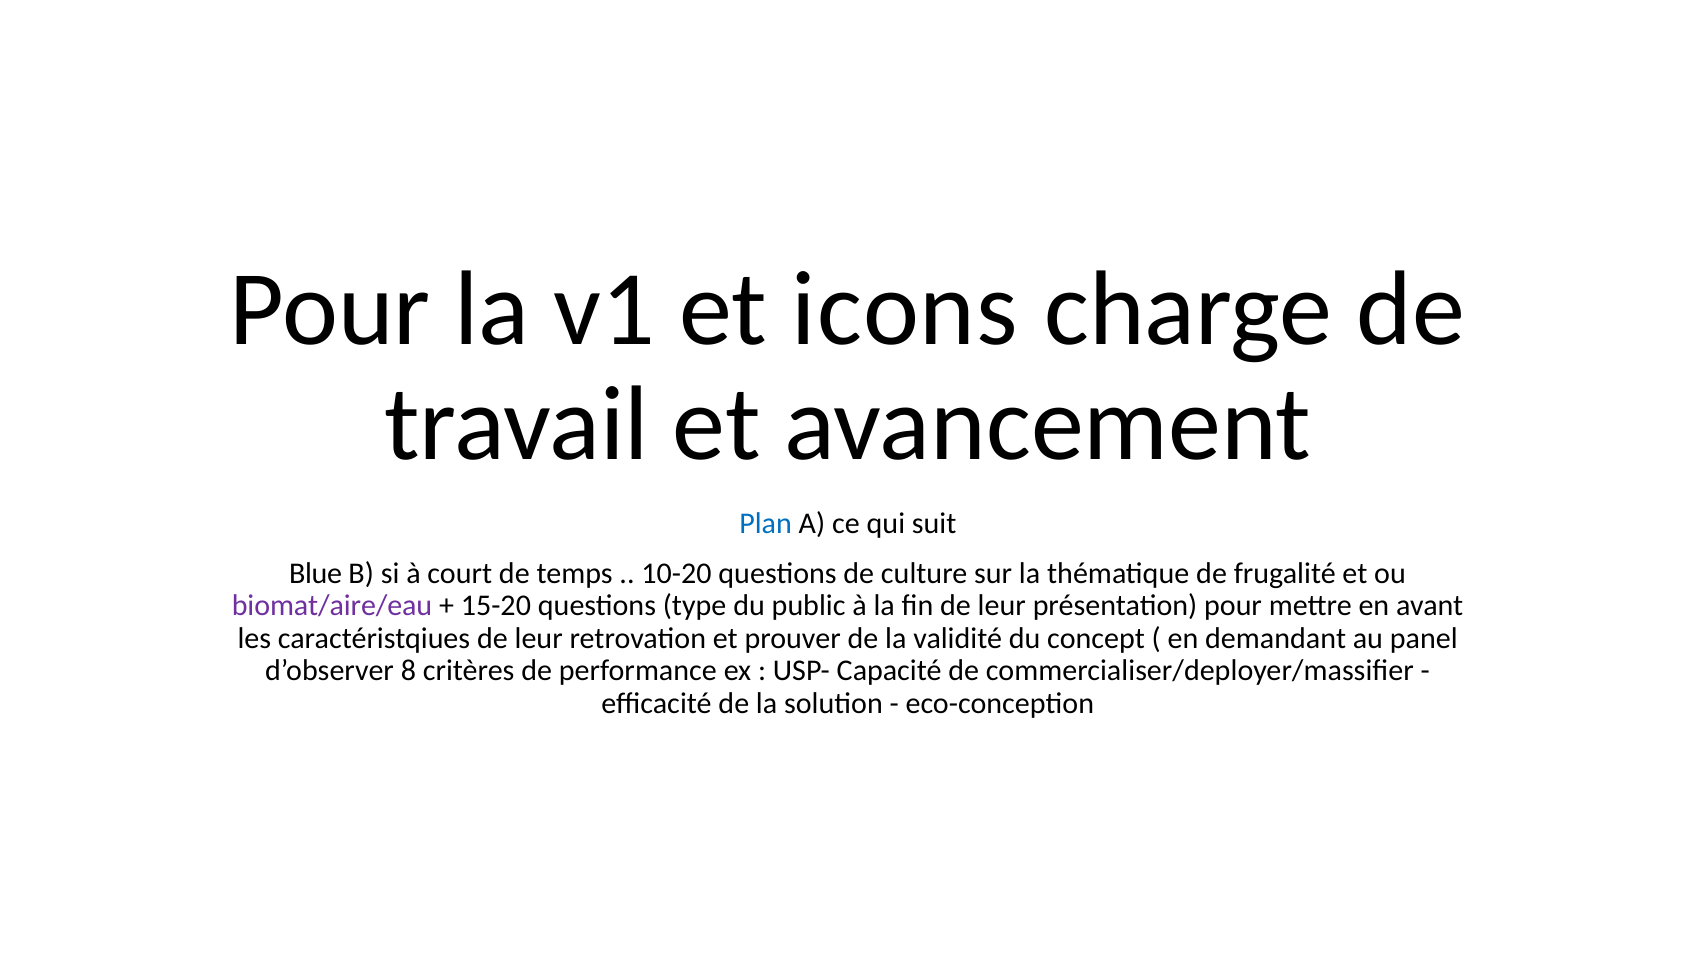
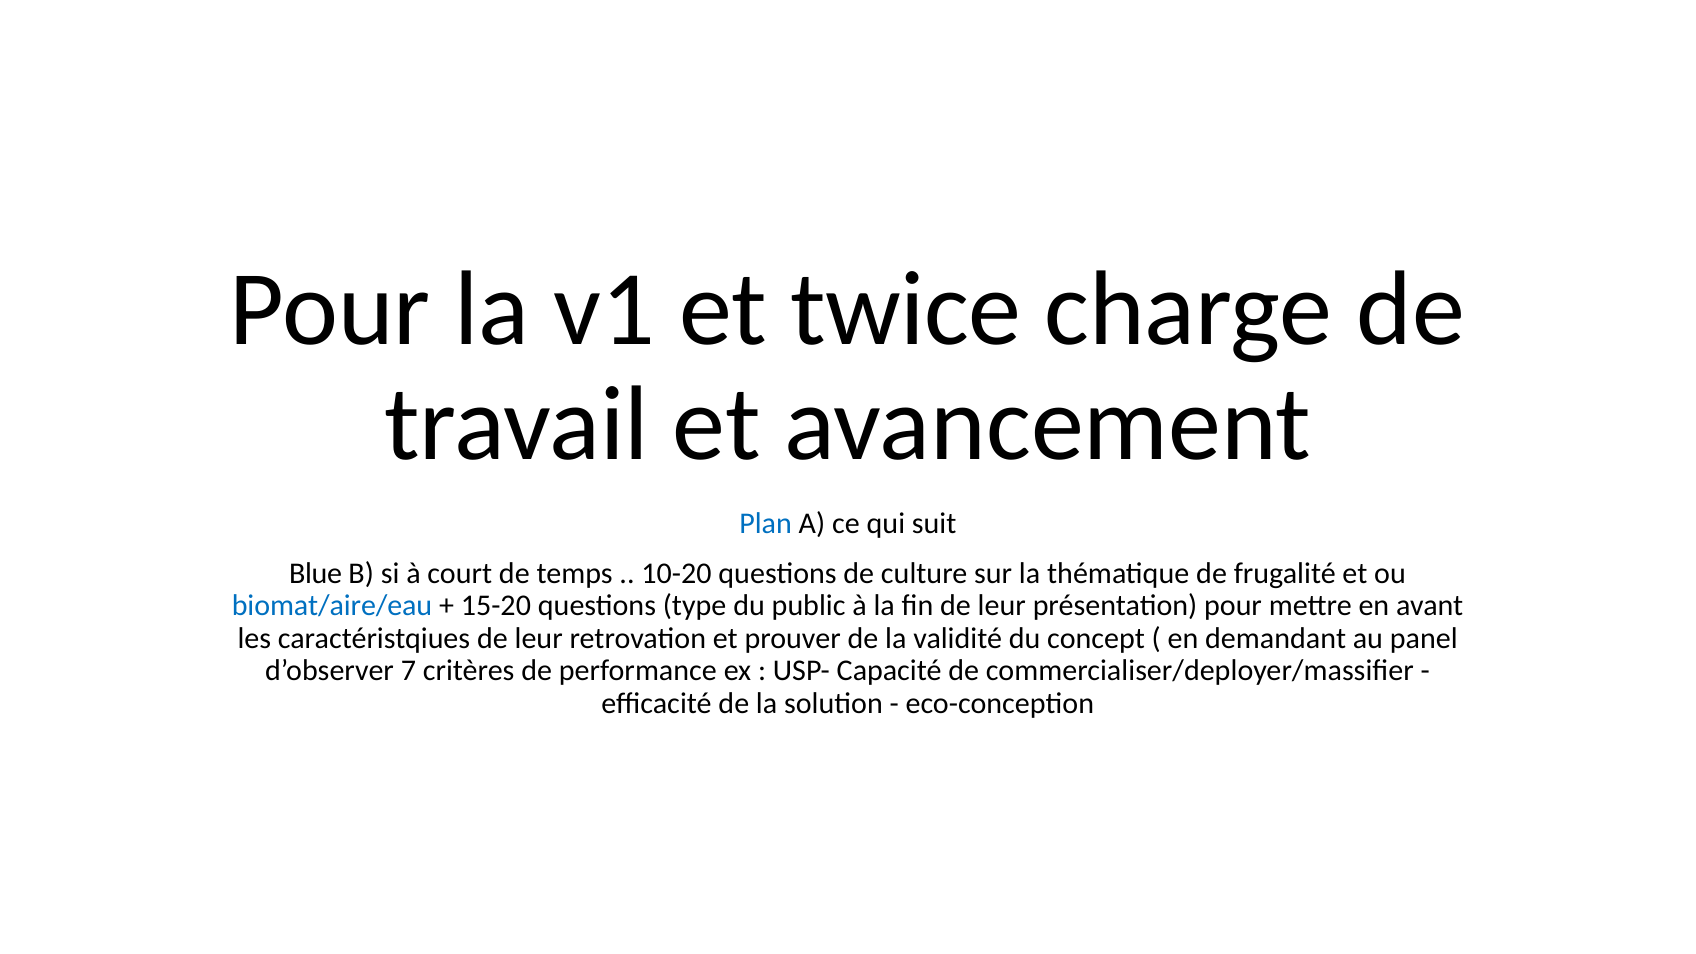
icons: icons -> twice (906, 310)
biomat/aire/eau colour: purple -> blue (332, 606)
8: 8 -> 7 (408, 671)
